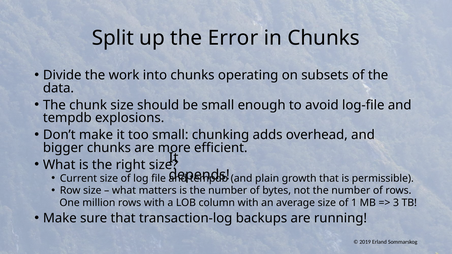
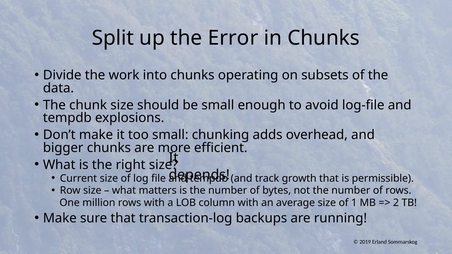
plain: plain -> track (267, 179)
3: 3 -> 2 (396, 203)
